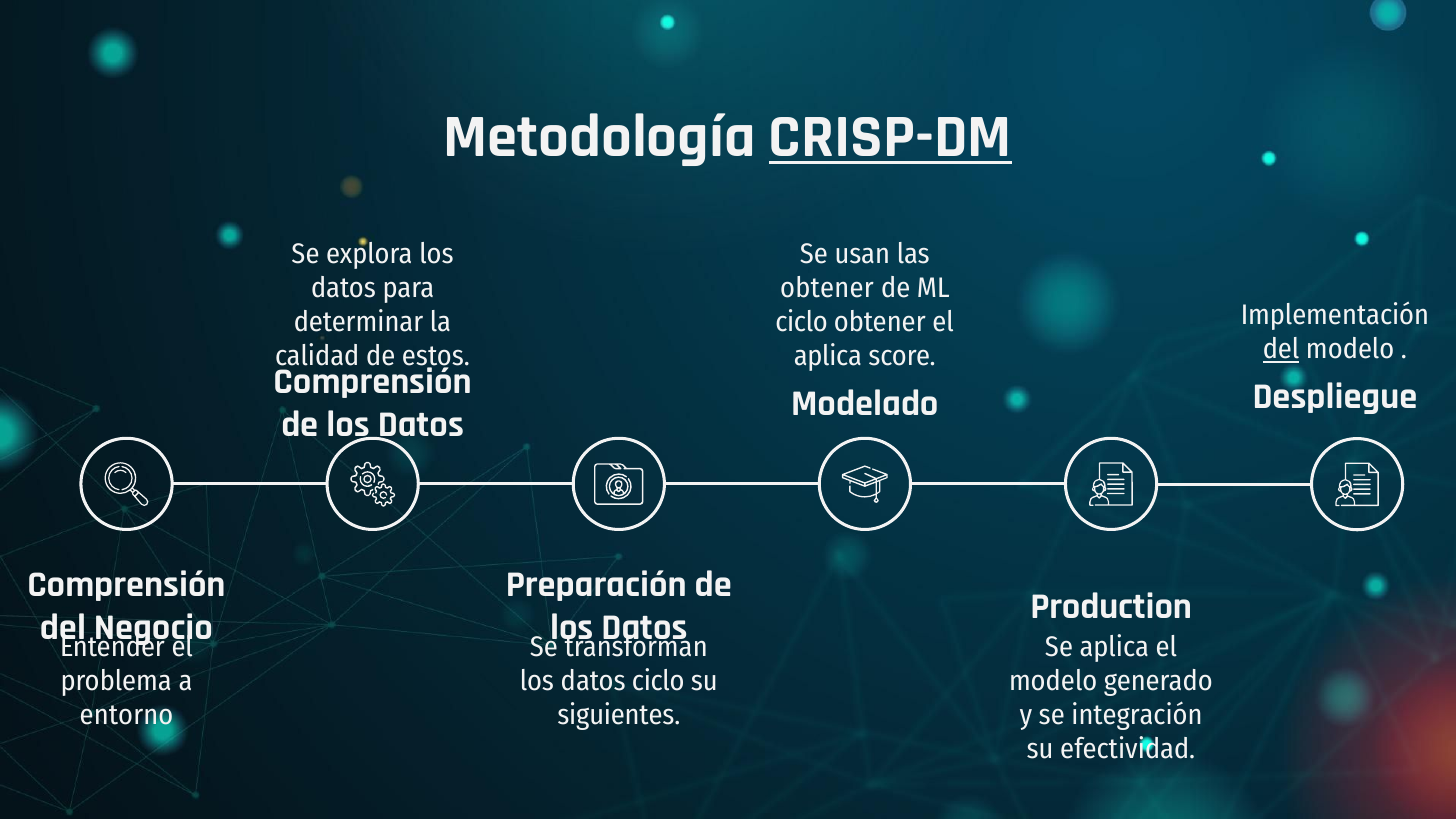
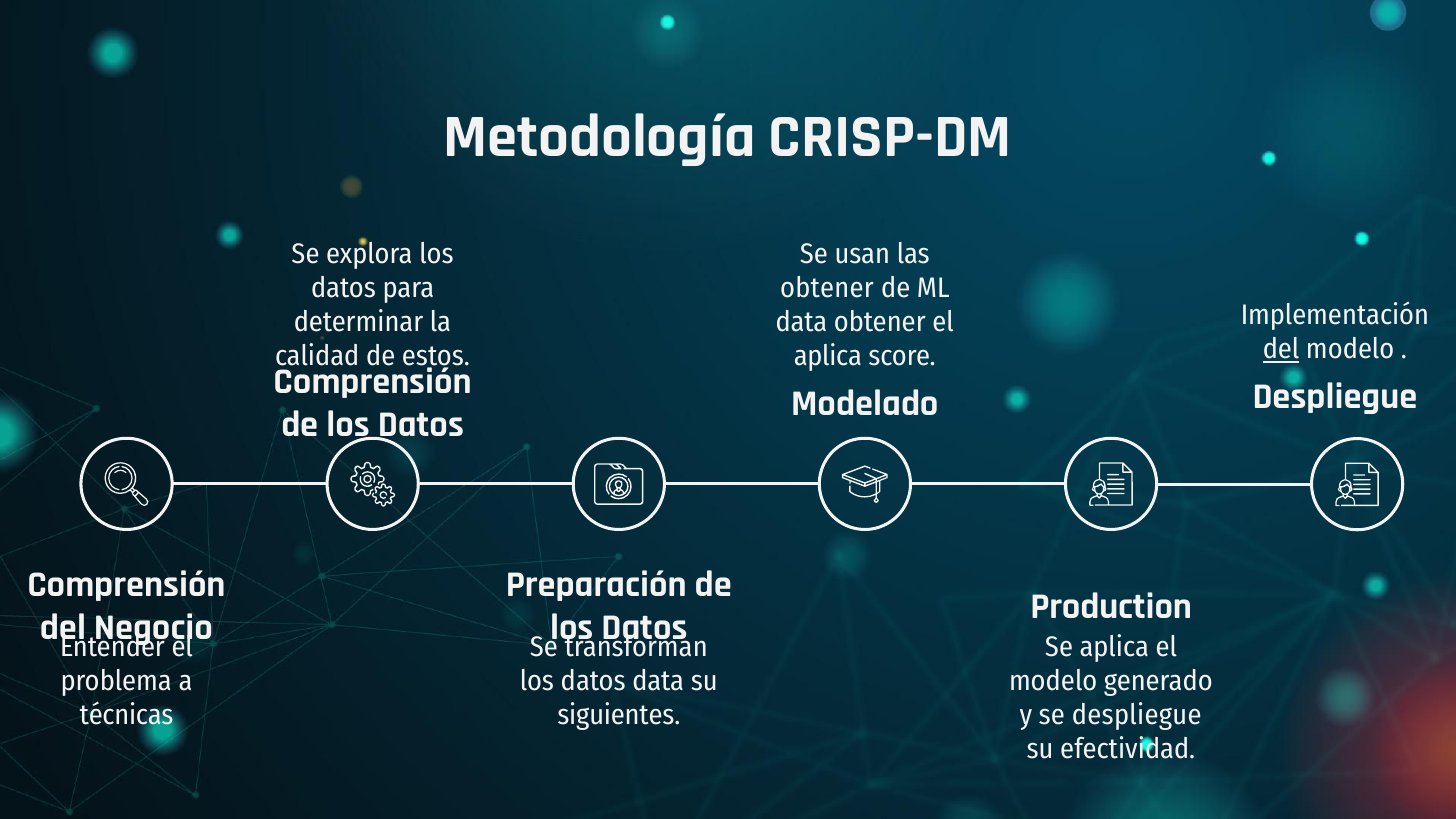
CRISP-DM underline: present -> none (890, 136)
ciclo: ciclo -> data (802, 322)
datos ciclo: ciclo -> data (658, 681)
entorno: entorno -> técnicas (127, 715)
se integración: integración -> despliegue (1137, 715)
